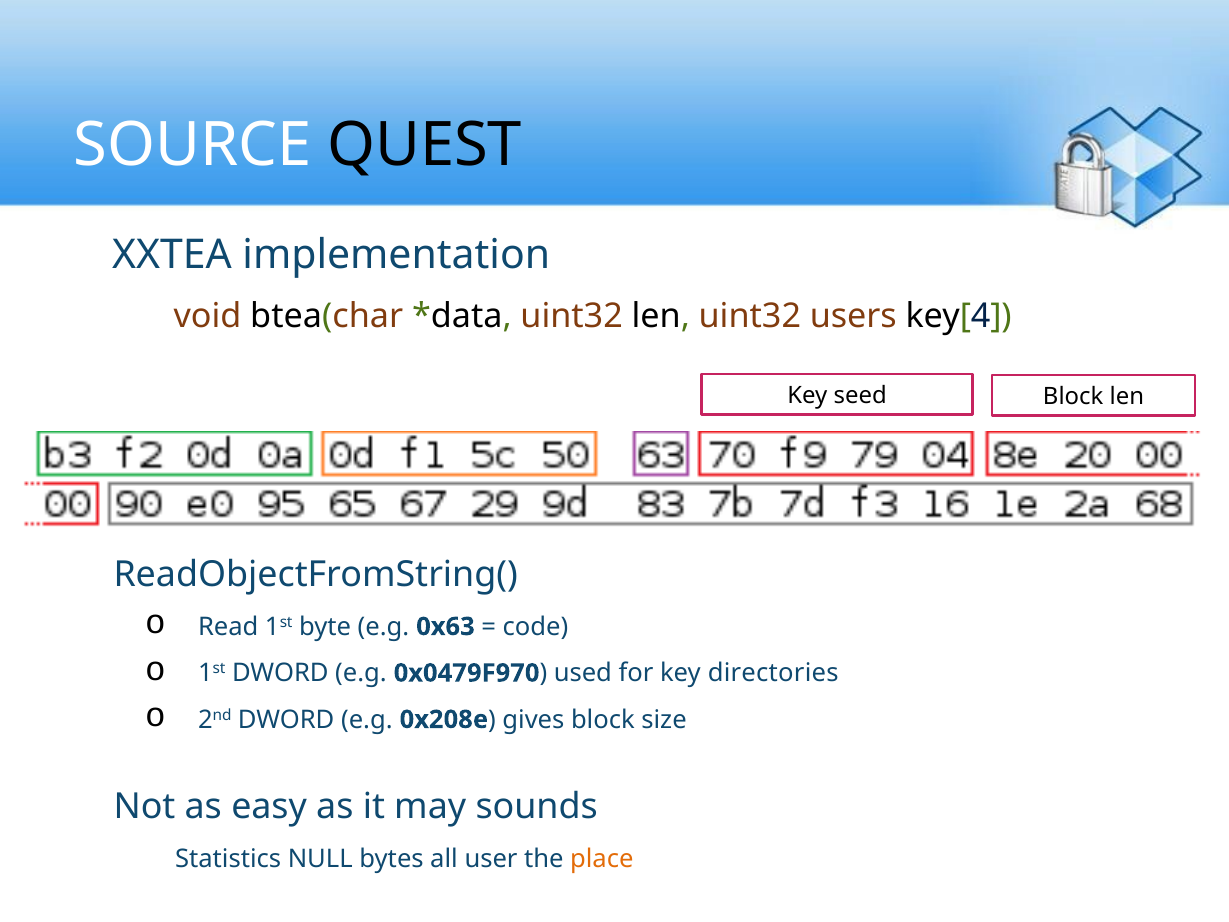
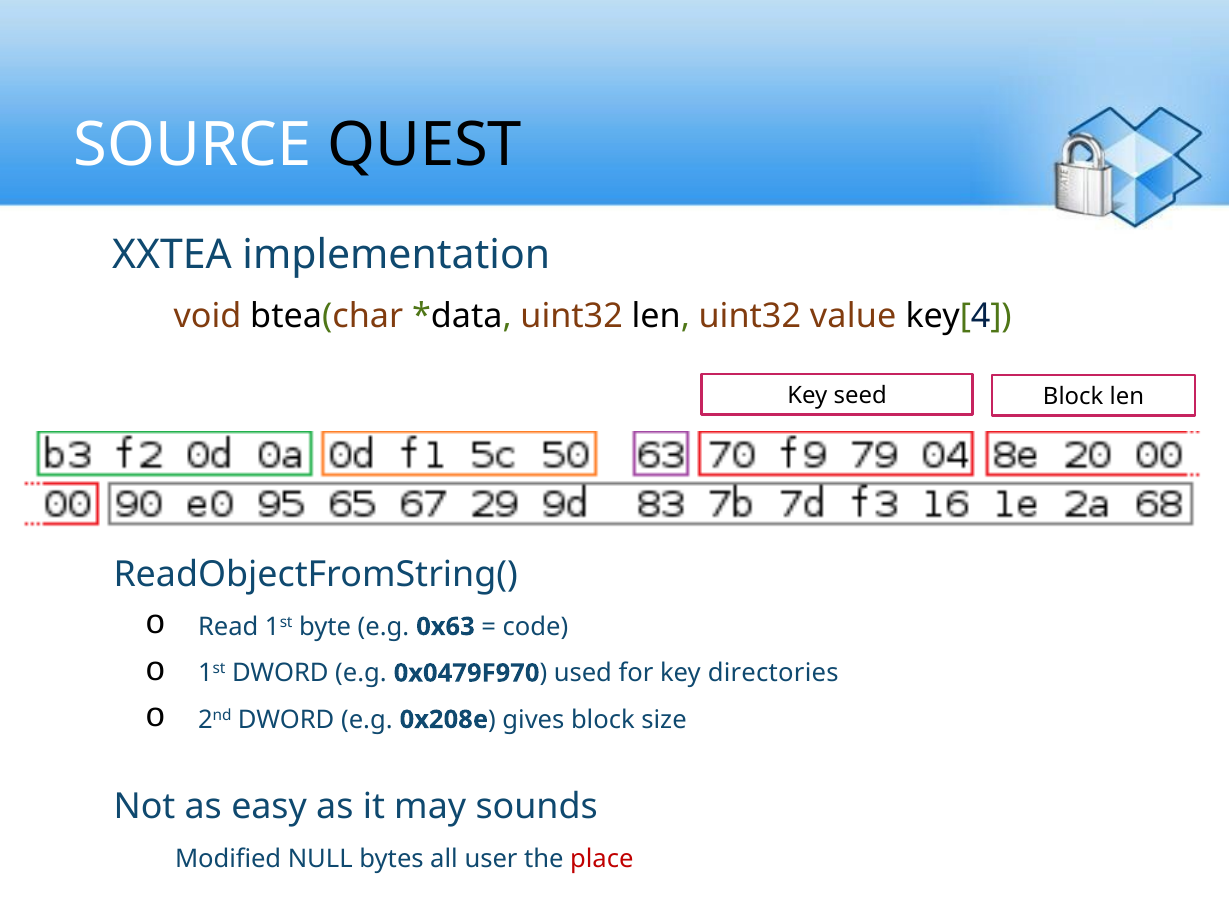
users: users -> value (853, 317)
Statistics: Statistics -> Modified (228, 858)
place colour: orange -> red (602, 858)
